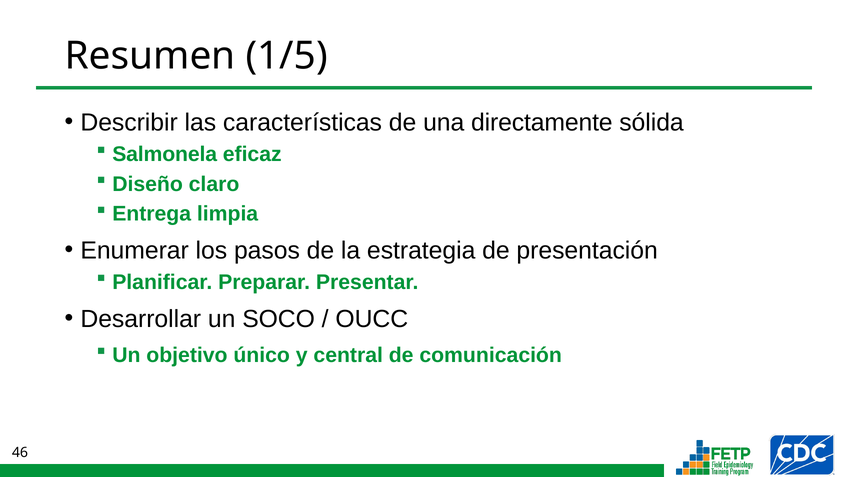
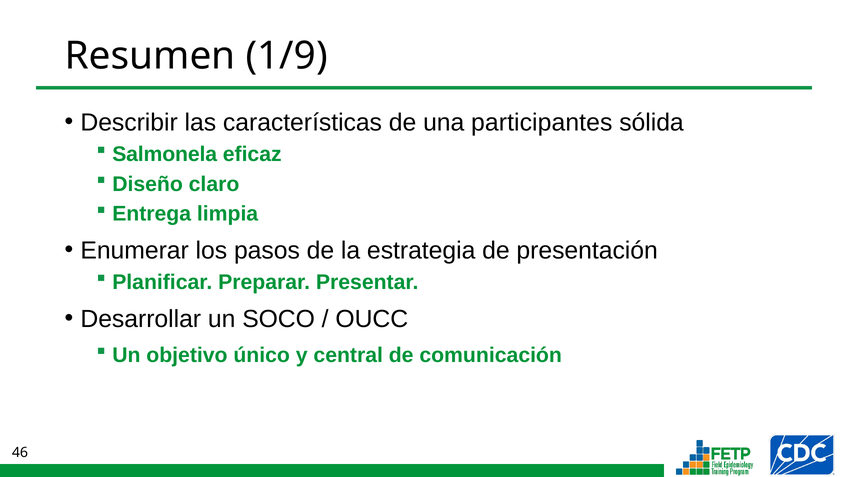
1/5: 1/5 -> 1/9 (287, 56)
directamente: directamente -> participantes (542, 123)
